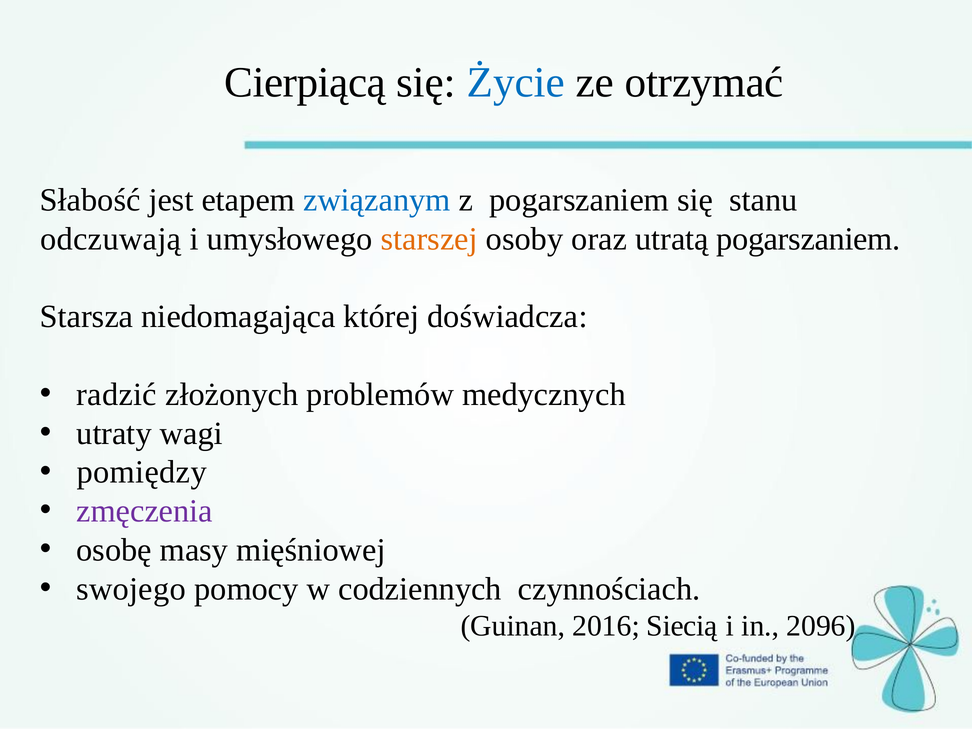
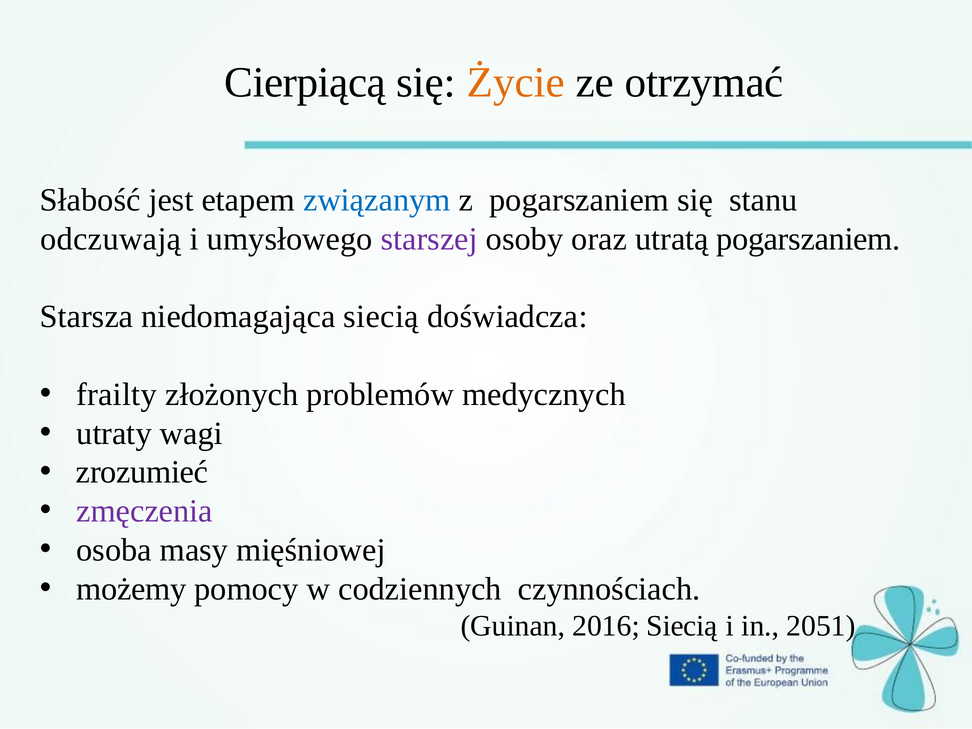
Życie colour: blue -> orange (516, 82)
starszej colour: orange -> purple (429, 239)
niedomagająca której: której -> siecią (381, 317)
radzić: radzić -> frailty (117, 394)
pomiędzy: pomiędzy -> zrozumieć (142, 472)
osobę: osobę -> osoba (114, 550)
swojego: swojego -> możemy (131, 589)
2096: 2096 -> 2051 (821, 626)
